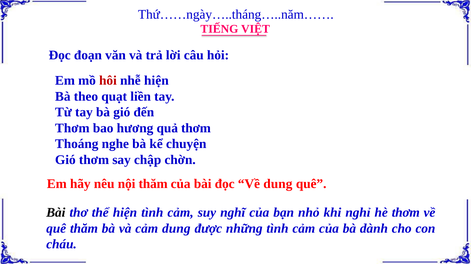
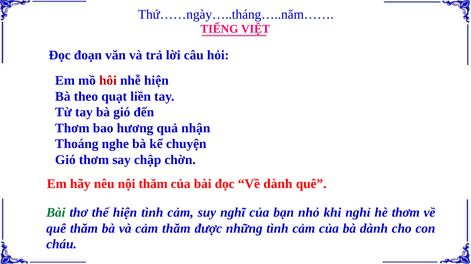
quả thơm: thơm -> nhận (196, 128)
Về dung: dung -> dành (278, 184)
Bài colour: black -> green (56, 213)
cảm dung: dung -> thăm (176, 229)
